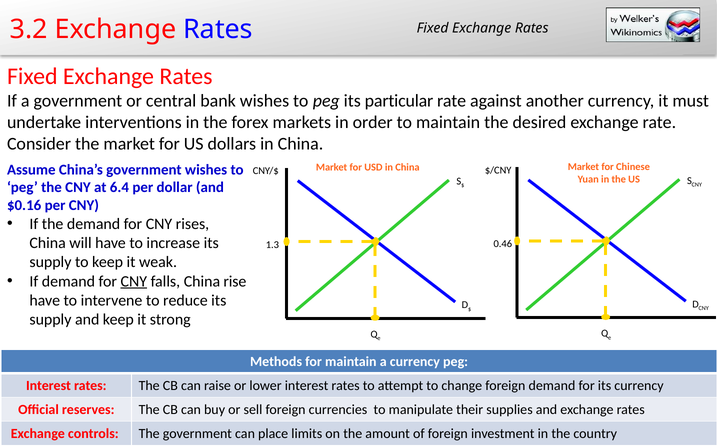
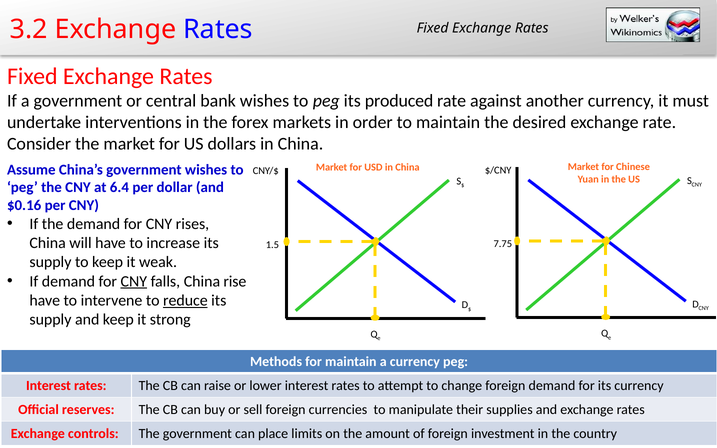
particular: particular -> produced (399, 101)
0.46: 0.46 -> 7.75 (503, 244)
1.3: 1.3 -> 1.5 (272, 245)
reduce underline: none -> present (185, 301)
